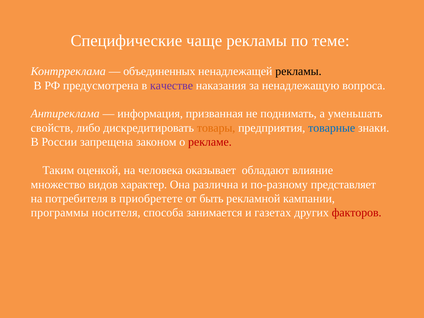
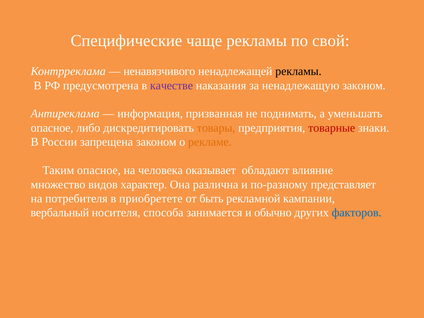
теме: теме -> свой (331, 41)
объединенных: объединенных -> ненавязчивого (159, 71)
ненадлежащую вопроса: вопроса -> законом (364, 85)
свойств: свойств -> опасное (52, 128)
товарные colour: blue -> red (332, 128)
рекламе colour: red -> orange (210, 142)
Таким оценкой: оценкой -> опасное (99, 170)
программы: программы -> вербальный (60, 213)
газетах: газетах -> обычно (273, 213)
факторов colour: red -> blue (357, 213)
